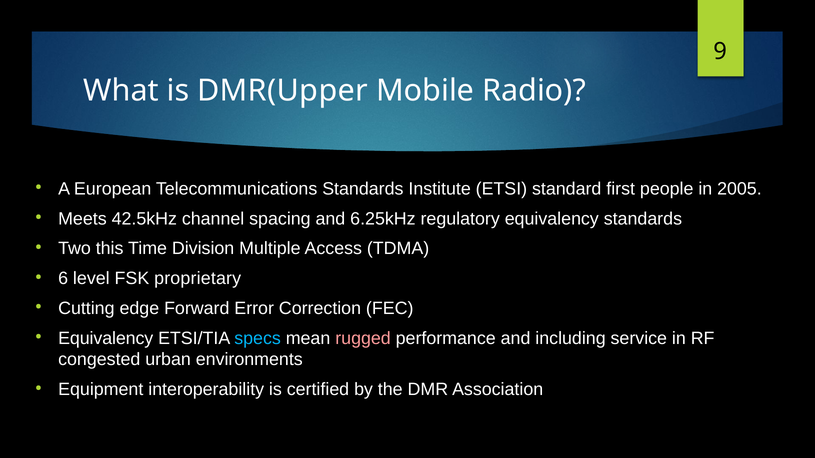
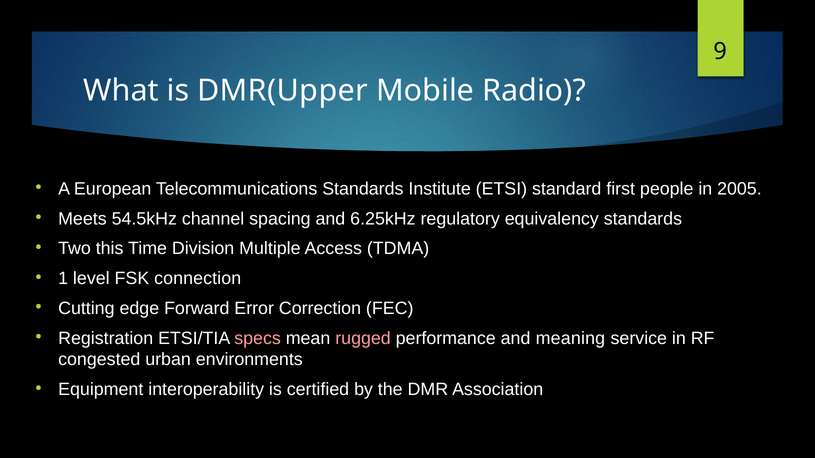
42.5kHz: 42.5kHz -> 54.5kHz (144, 219)
6: 6 -> 1 (63, 279)
proprietary: proprietary -> connection (198, 279)
Equivalency: Equivalency -> Registration (106, 338)
specs colour: light blue -> pink (258, 338)
including: including -> meaning (570, 338)
